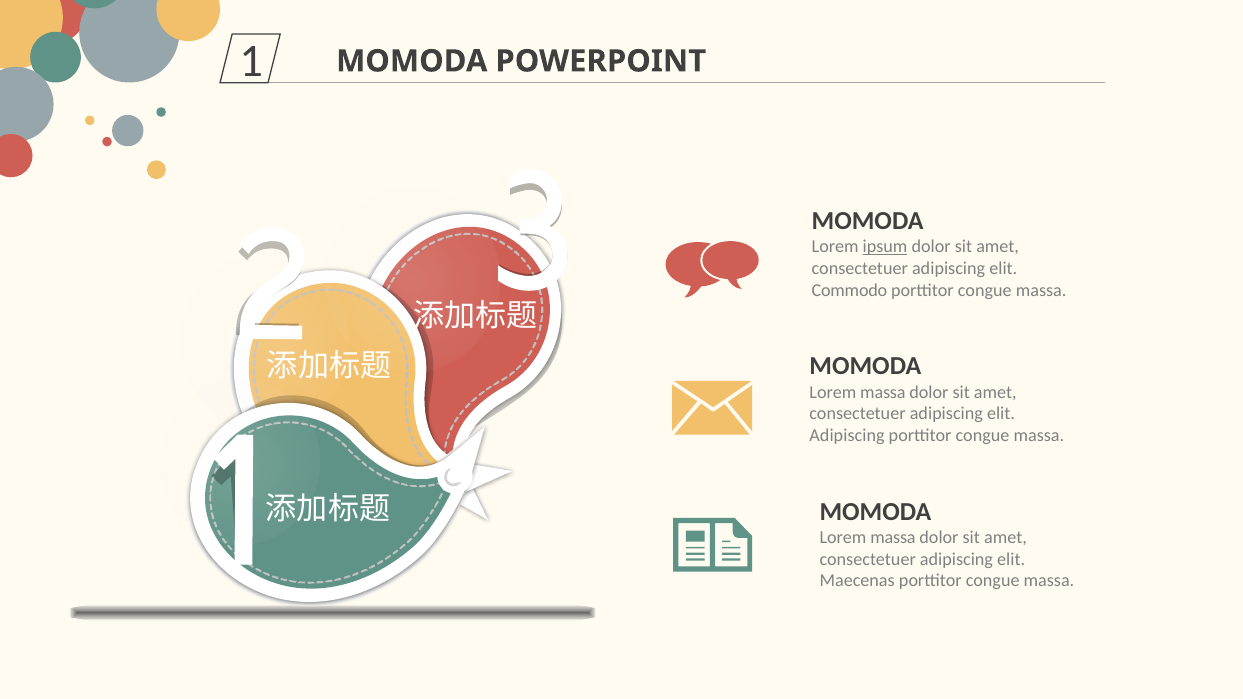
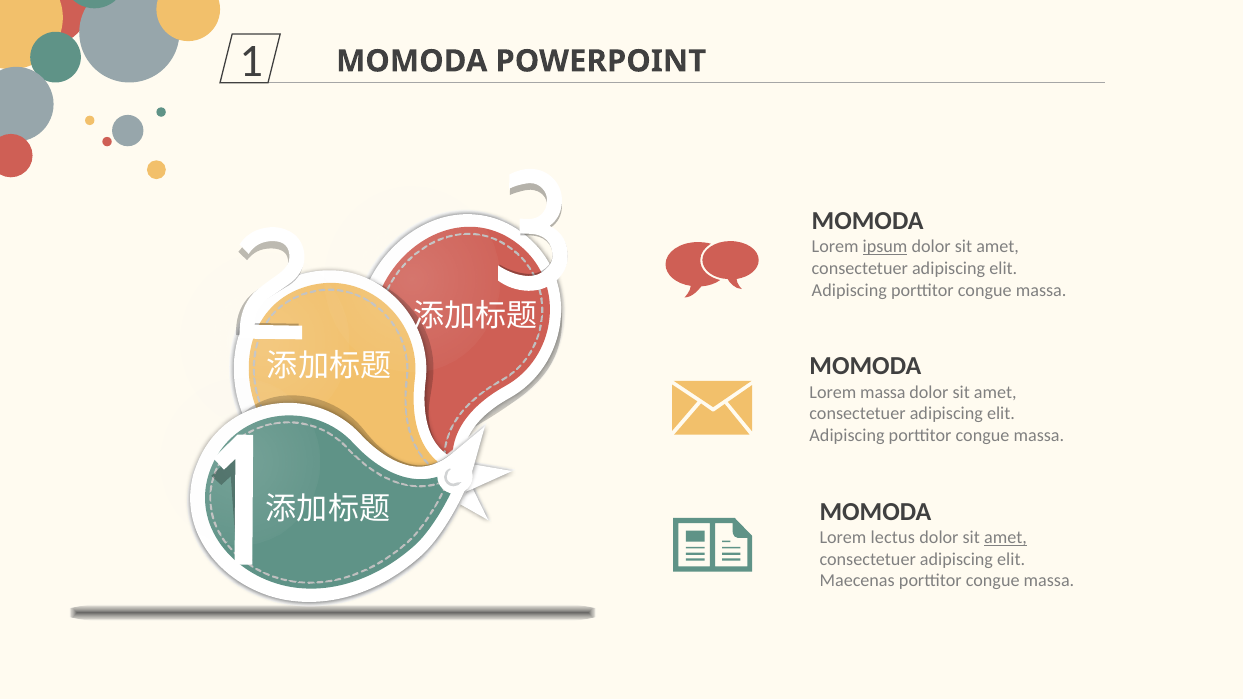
Commodo: Commodo -> Adipiscing (849, 290)
massa: massa -> lectus (893, 538)
amet underline: none -> present (1005, 538)
